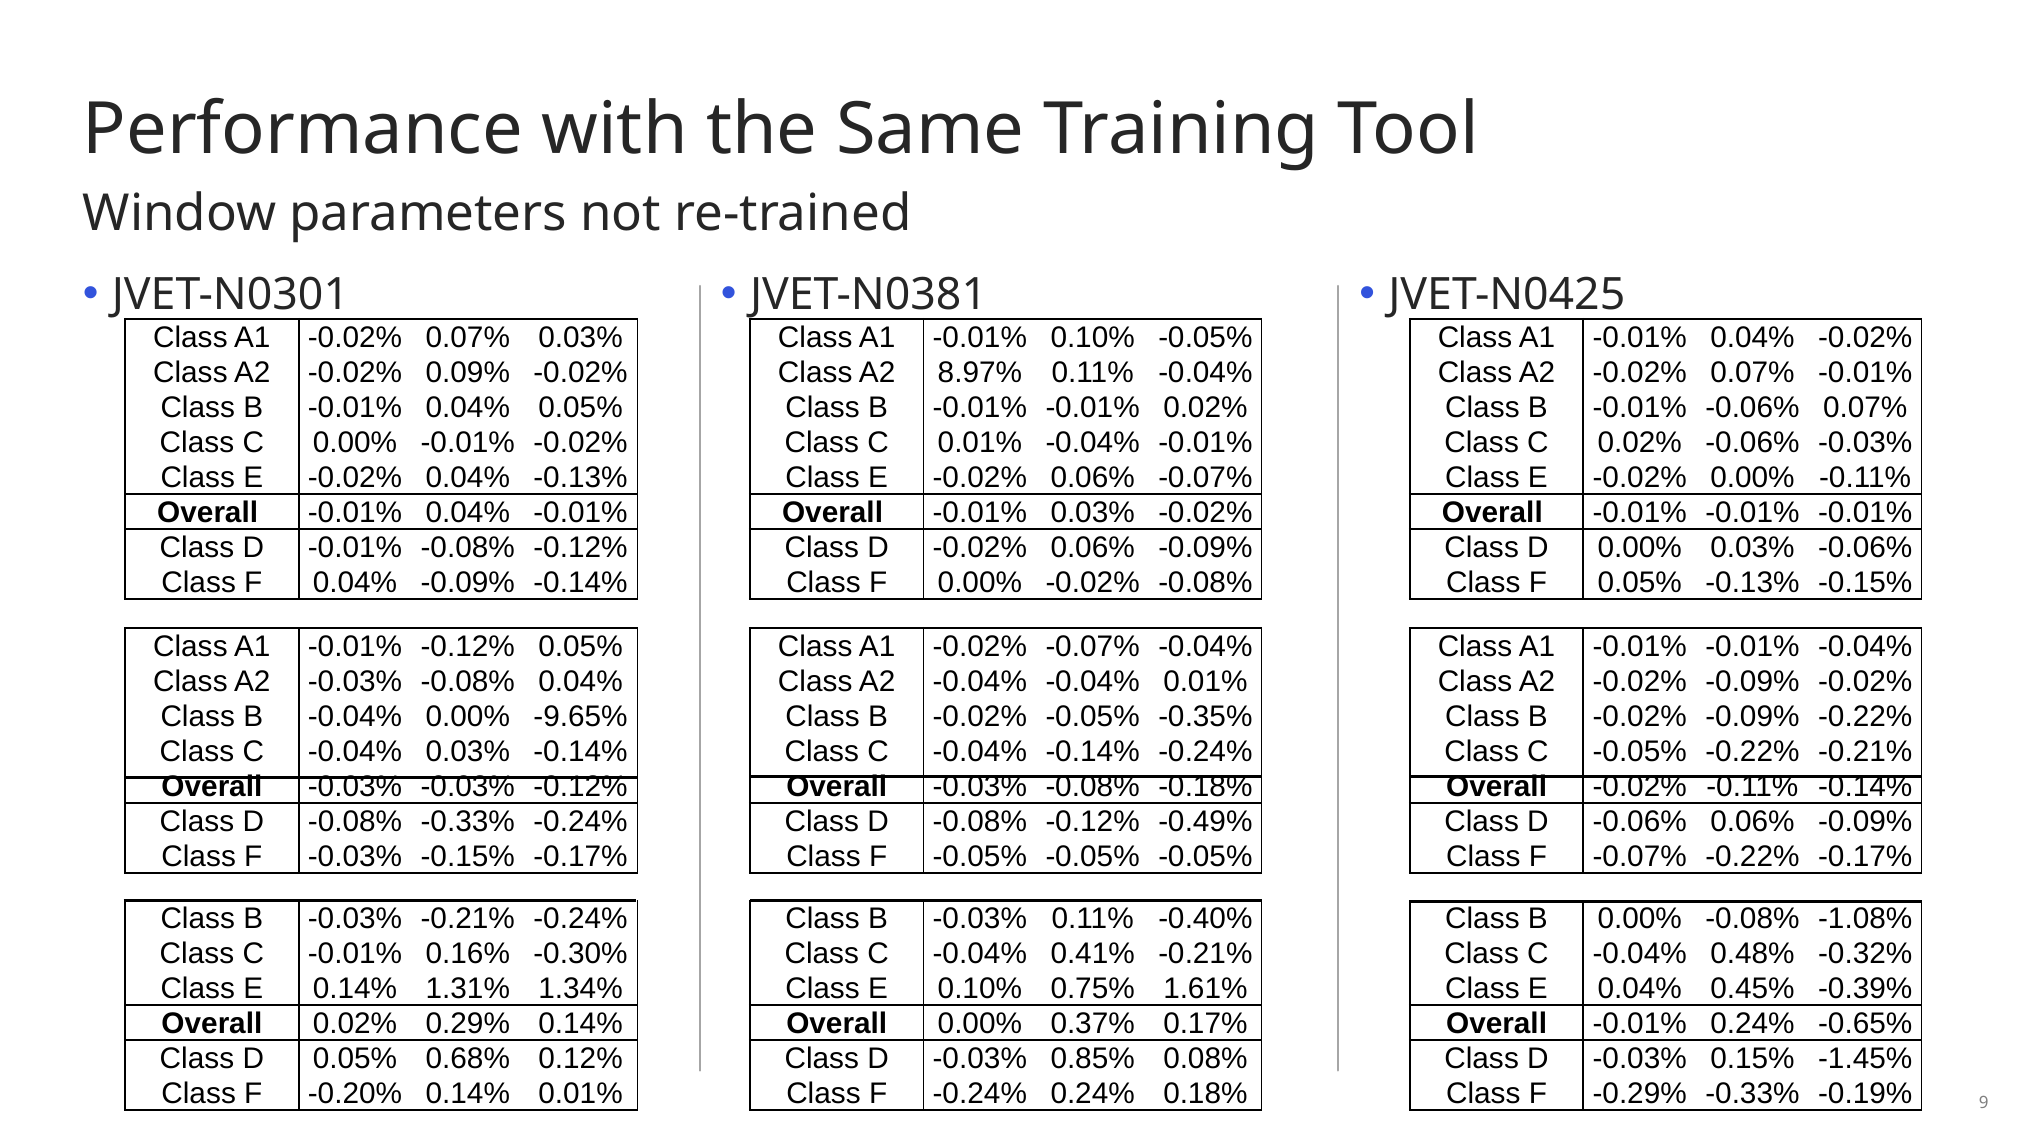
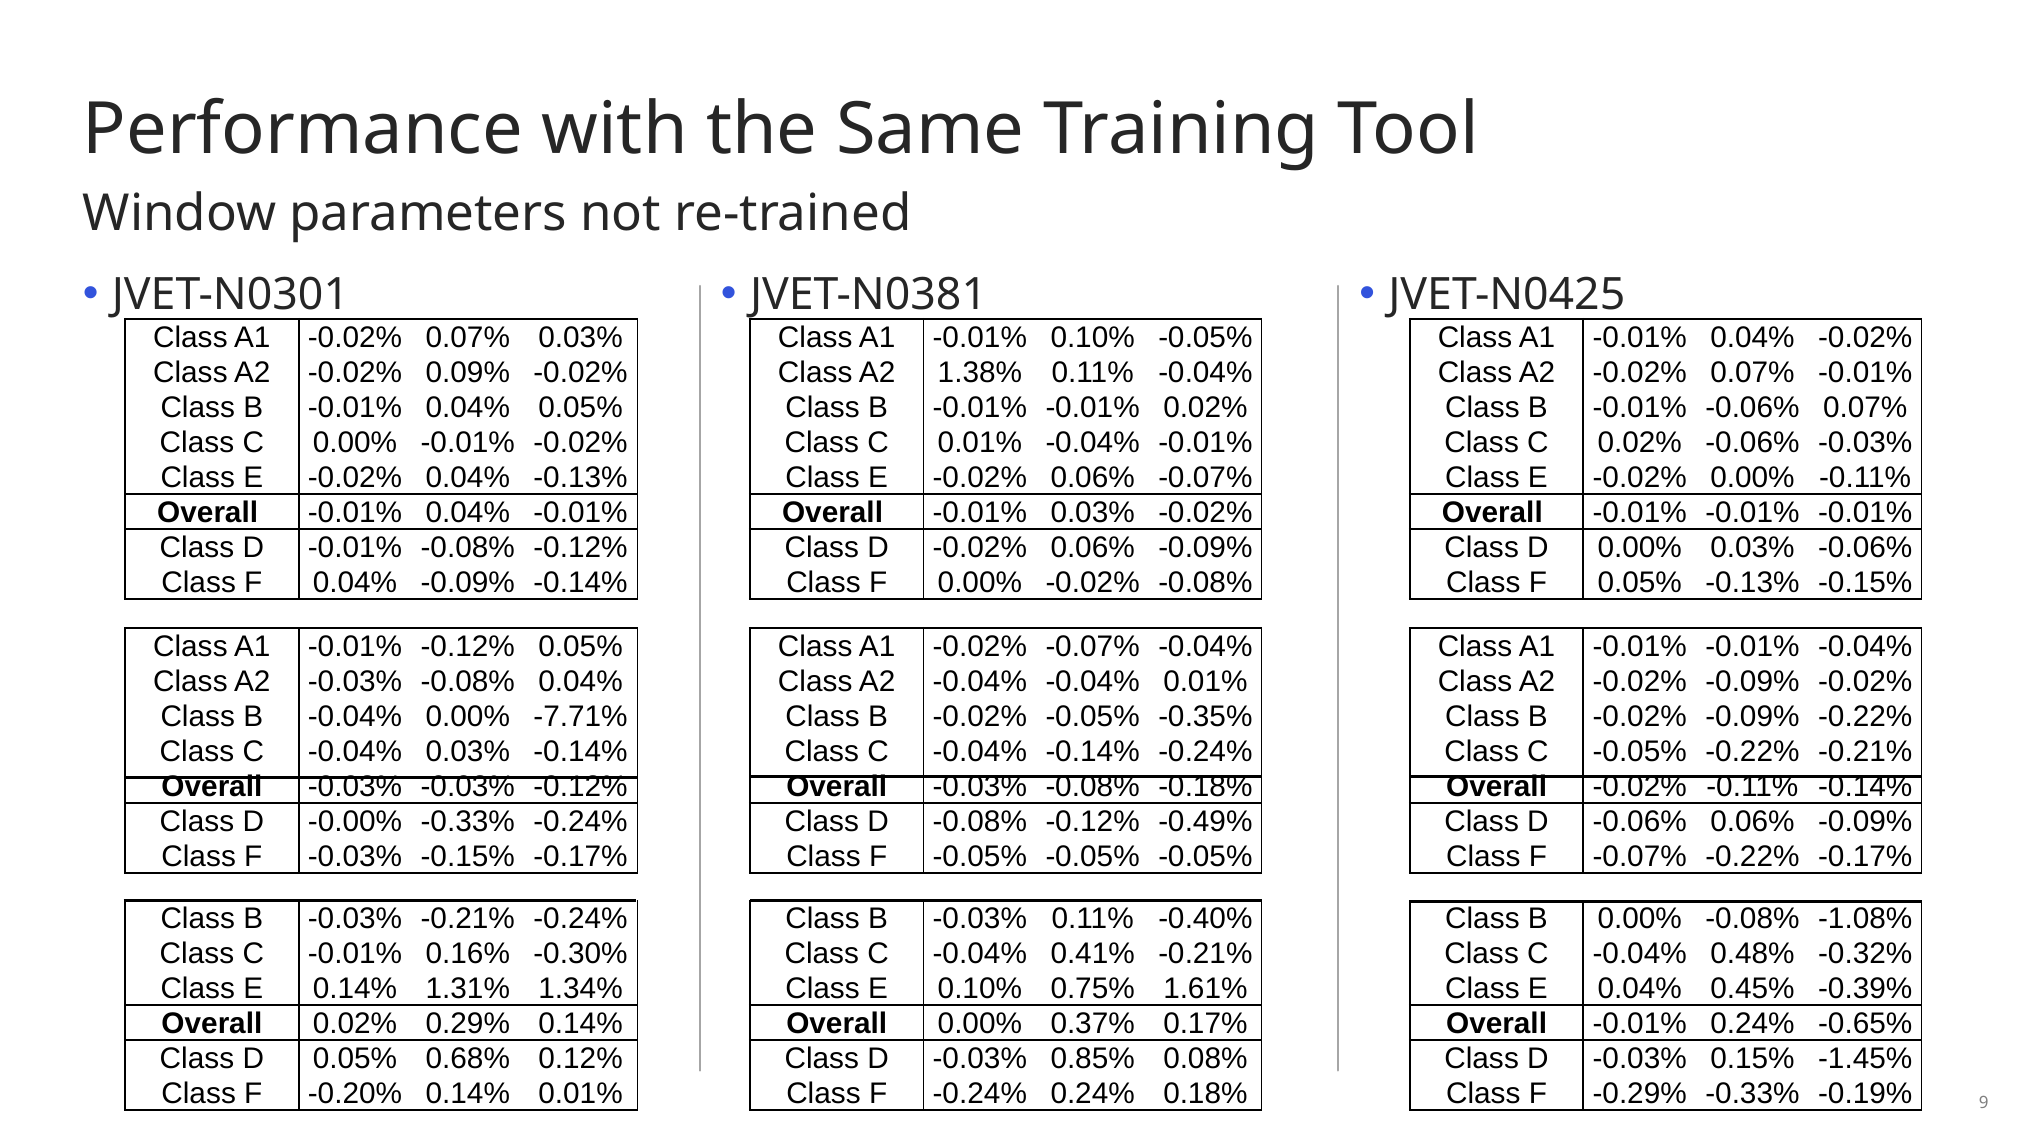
8.97%: 8.97% -> 1.38% (980, 373)
-9.65%: -9.65% -> -7.71% (581, 717)
-0.08%: -0.08% -> -0.00% (355, 822)
